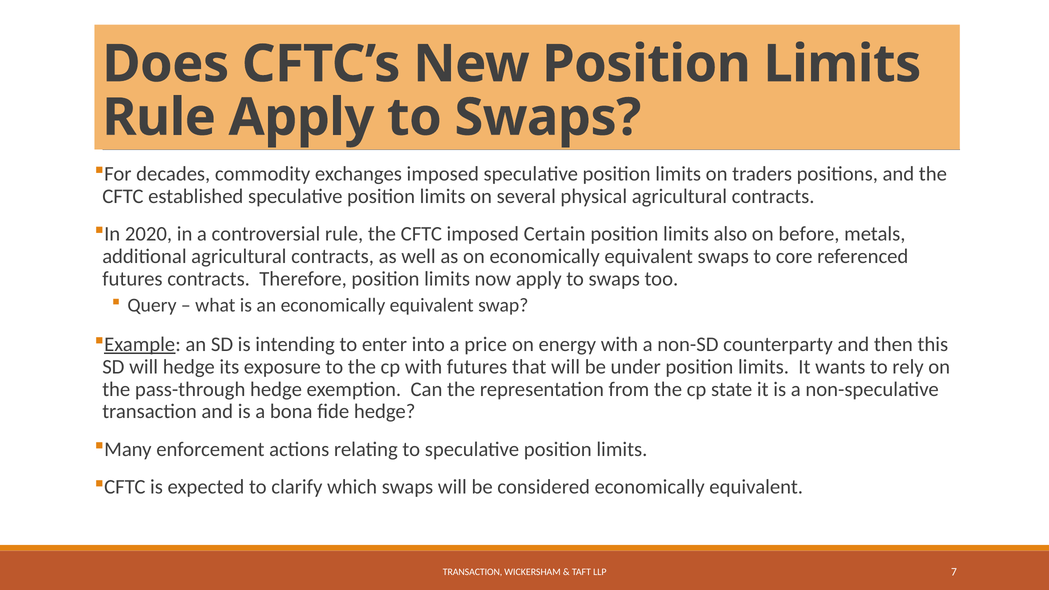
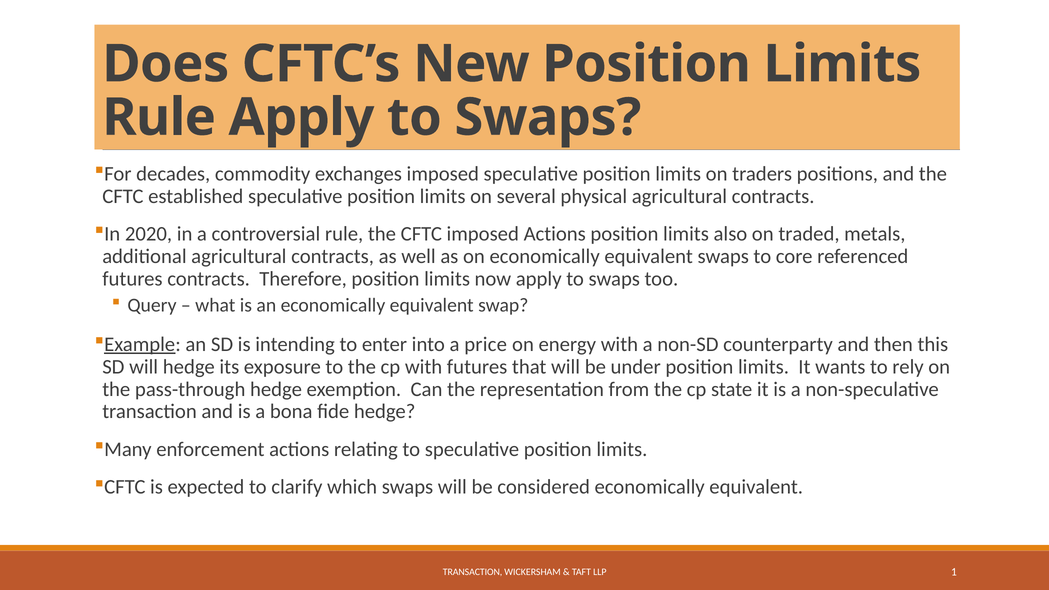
imposed Certain: Certain -> Actions (555, 234)
before: before -> traded (809, 234)
7: 7 -> 1 (954, 572)
